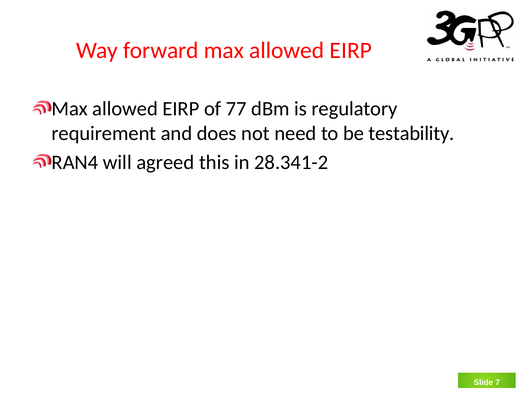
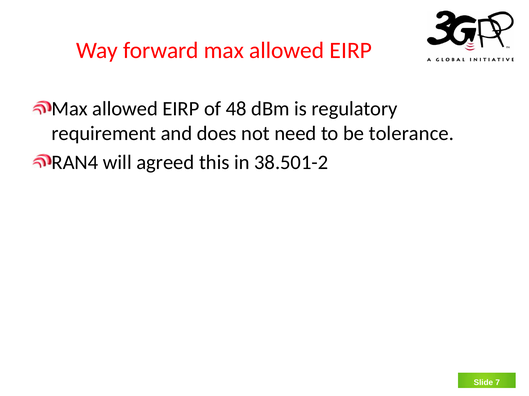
77: 77 -> 48 (236, 109)
testability: testability -> tolerance (411, 134)
28.341-2: 28.341-2 -> 38.501-2 (291, 163)
